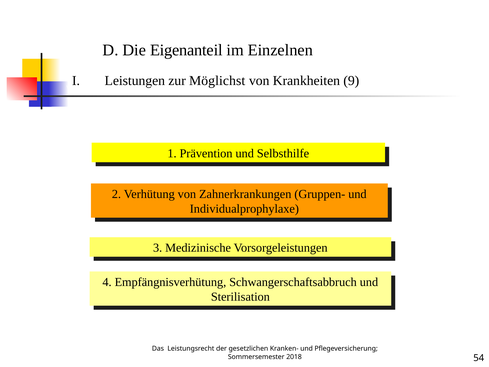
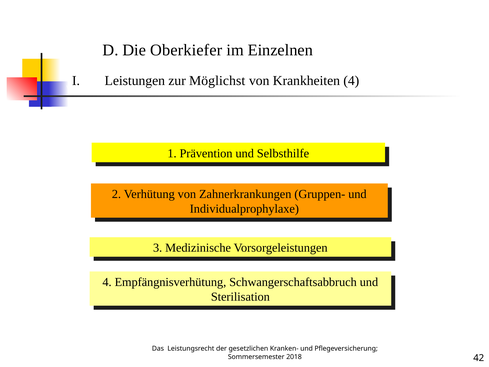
Eigenanteil: Eigenanteil -> Oberkiefer (186, 50)
Krankheiten 9: 9 -> 4 (351, 81)
54: 54 -> 42 (479, 358)
